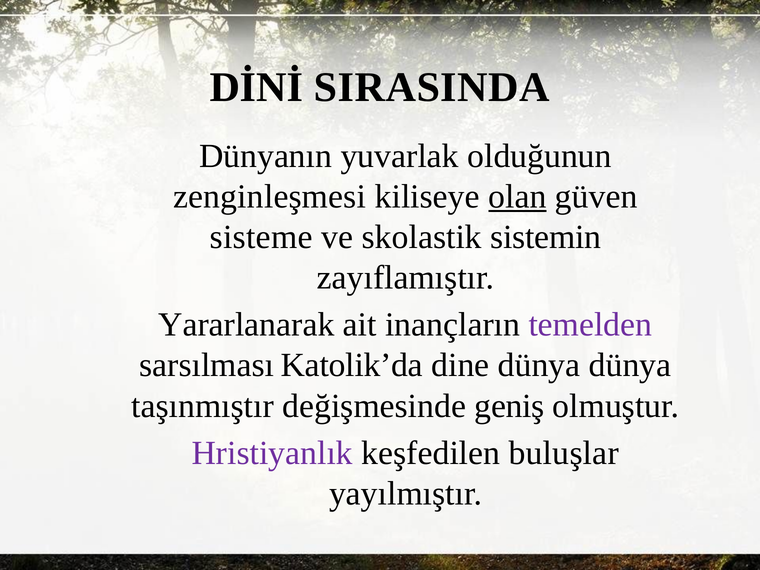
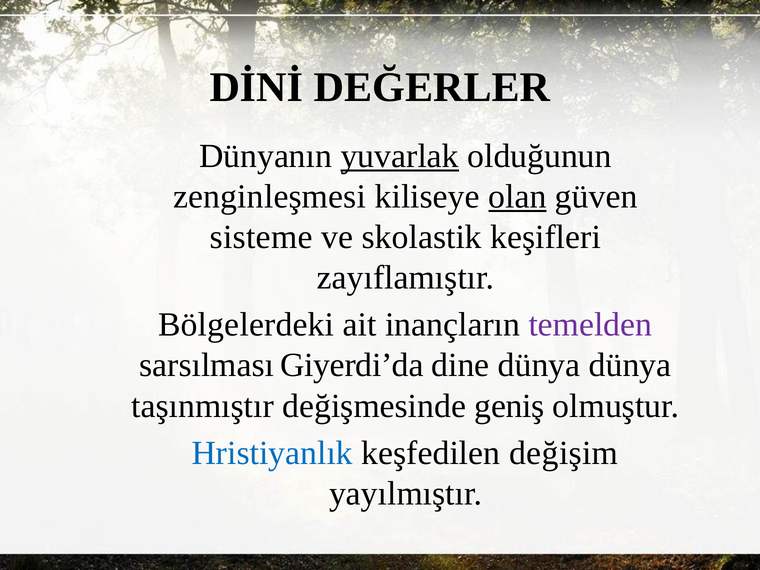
SIRASINDA: SIRASINDA -> DEĞERLER (432, 87)
yuvarlak underline: none -> present (400, 156)
sistemin: sistemin -> keşifleri (546, 237)
Yararlanarak: Yararlanarak -> Bölgelerdeki (246, 325)
Katolik’da: Katolik’da -> Giyerdi’da (352, 365)
Hristiyanlık colour: purple -> blue (272, 453)
buluşlar: buluşlar -> değişim (564, 453)
